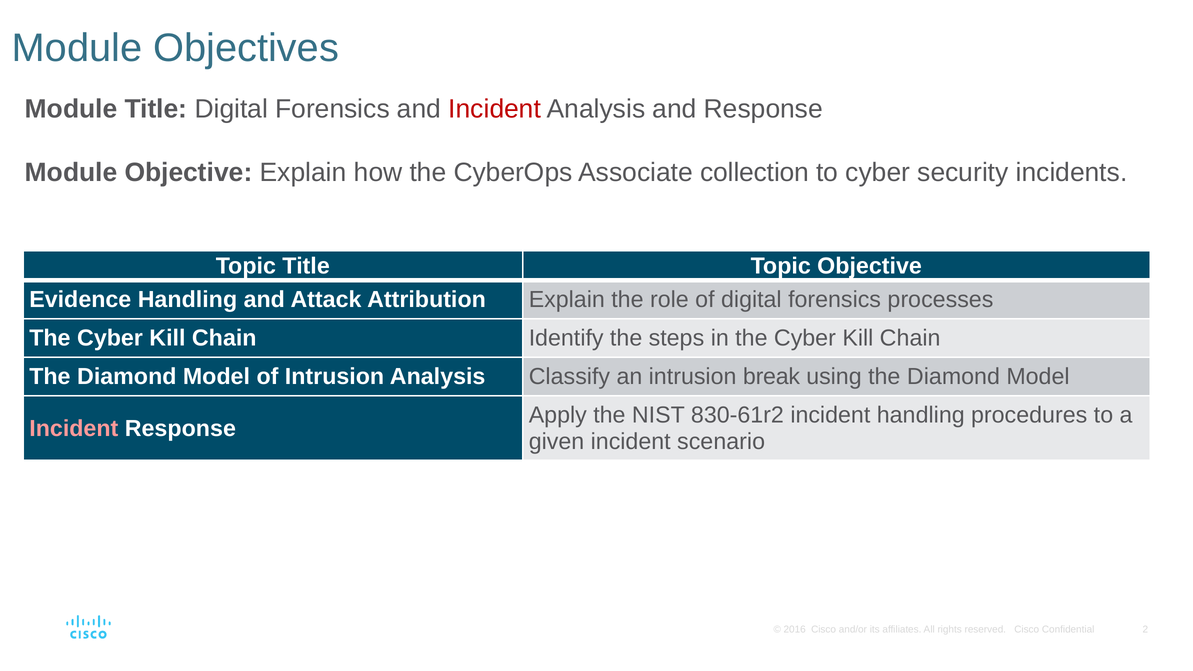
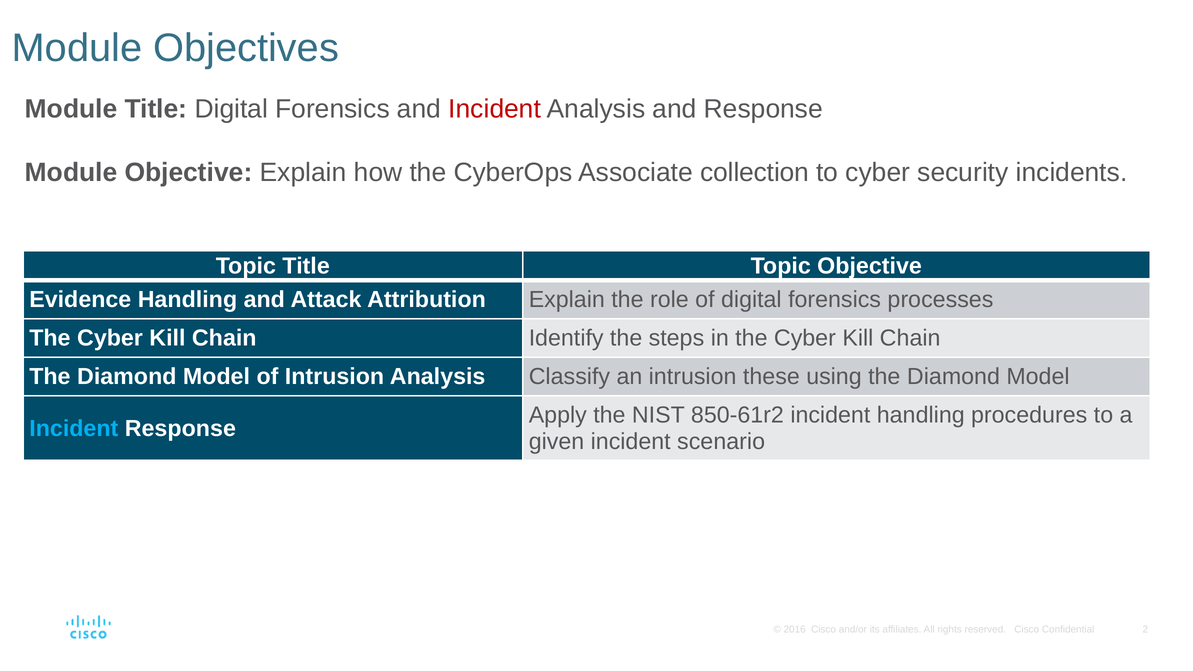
break: break -> these (771, 377)
830-61r2: 830-61r2 -> 850-61r2 (737, 415)
Incident colour: pink -> light blue (74, 428)
